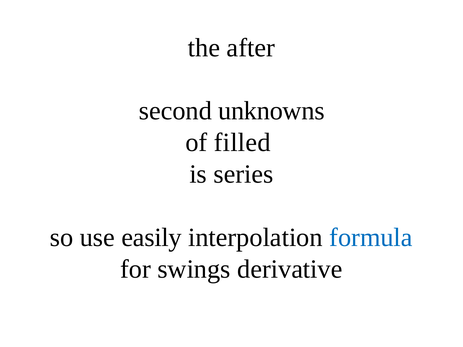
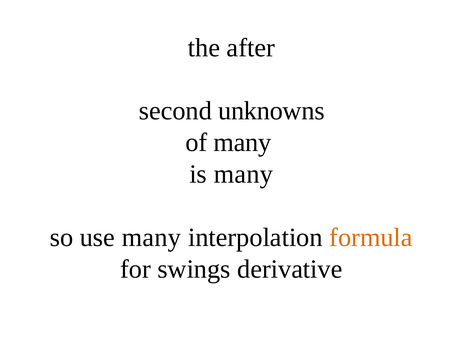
of filled: filled -> many (242, 143)
is series: series -> many (243, 174)
use easily: easily -> many (151, 238)
formula colour: blue -> orange (371, 238)
